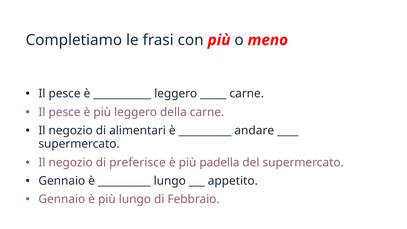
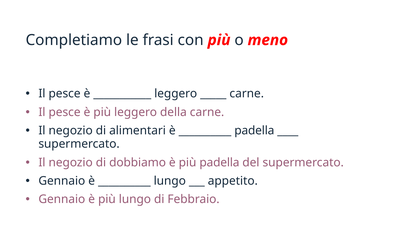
andare: andare -> padella (254, 131)
preferisce: preferisce -> dobbiamo (138, 162)
